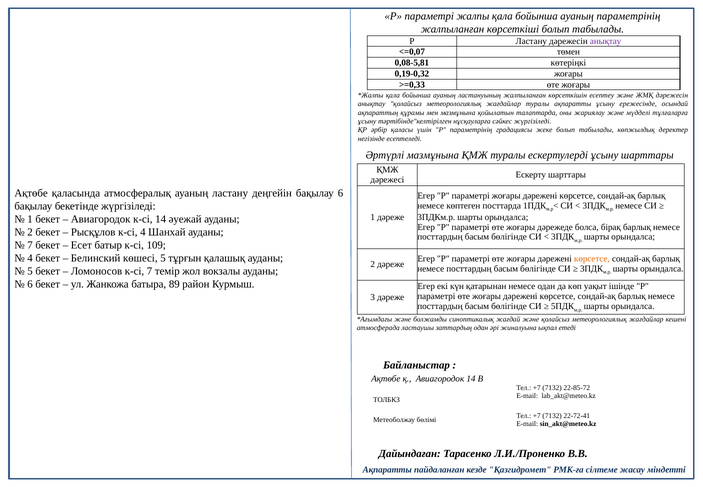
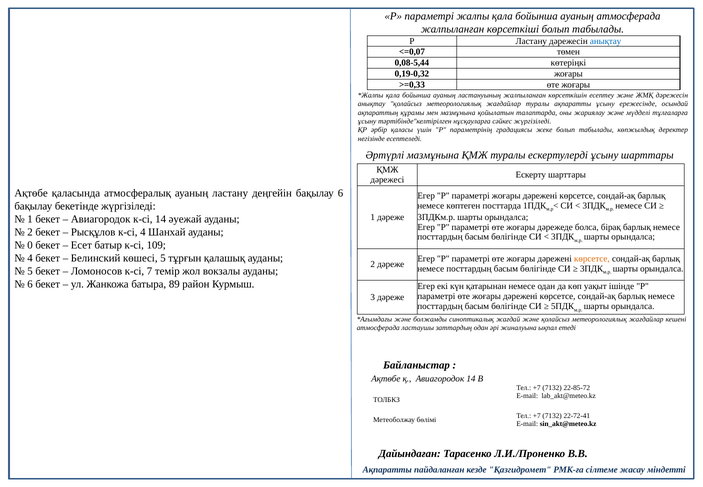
ауаның параметрінің: параметрінің -> атмосферада (629, 16)
анықтау colour: purple -> blue (606, 41)
0,08-5,81: 0,08-5,81 -> 0,08-5,44 (412, 63)
7: 7 -> 0 (30, 245)
